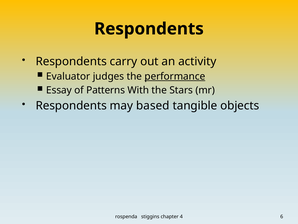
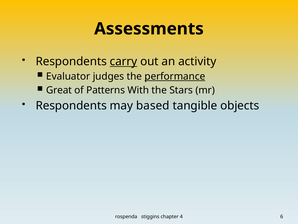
Respondents: Respondents -> Assessments (149, 29)
carry underline: none -> present (124, 61)
Essay: Essay -> Great (59, 90)
